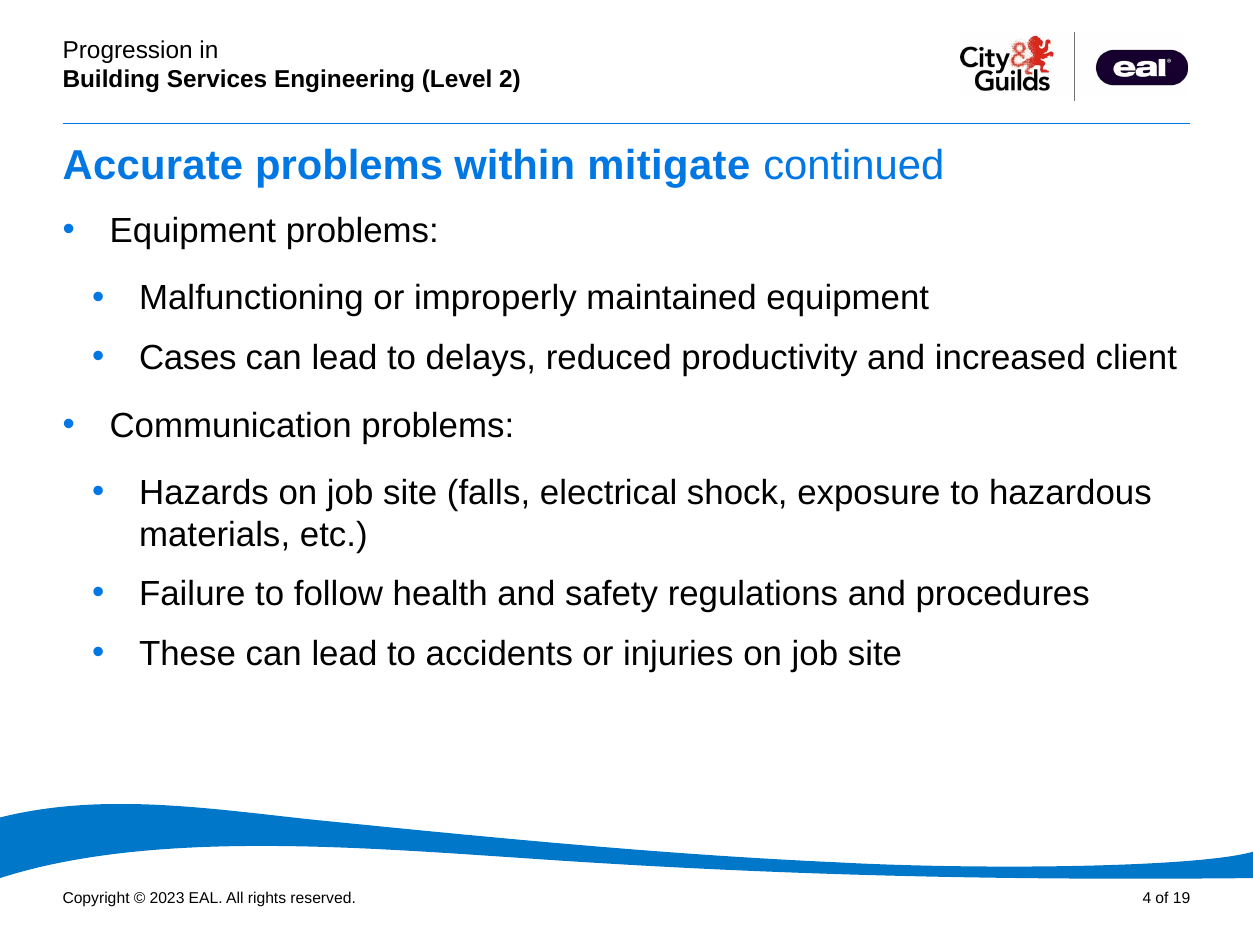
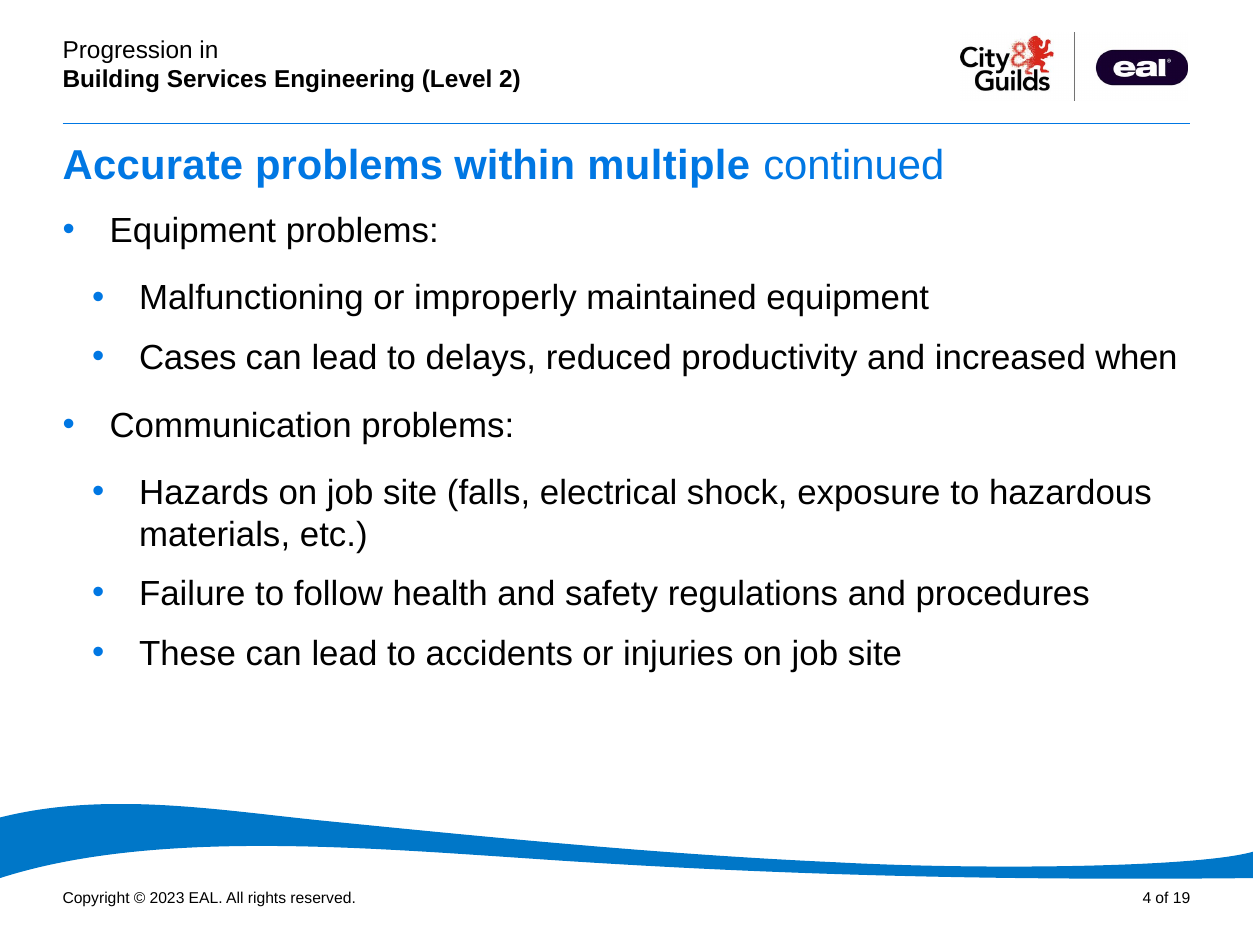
mitigate: mitigate -> multiple (669, 166)
client: client -> when (1136, 358)
